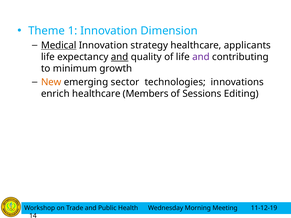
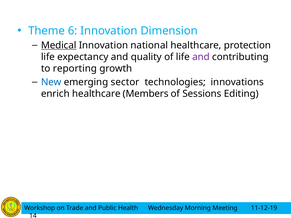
1: 1 -> 6 (73, 31)
strategy: strategy -> national (149, 45)
applicants: applicants -> protection (247, 45)
and underline: present -> none (120, 57)
minimum: minimum -> reporting (75, 69)
New colour: orange -> blue (51, 82)
